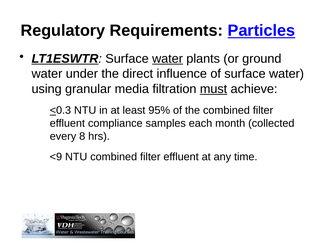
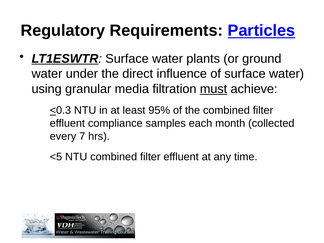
water underline: present -> none (168, 59)
8: 8 -> 7 (82, 136)
<9: <9 -> <5 (56, 157)
